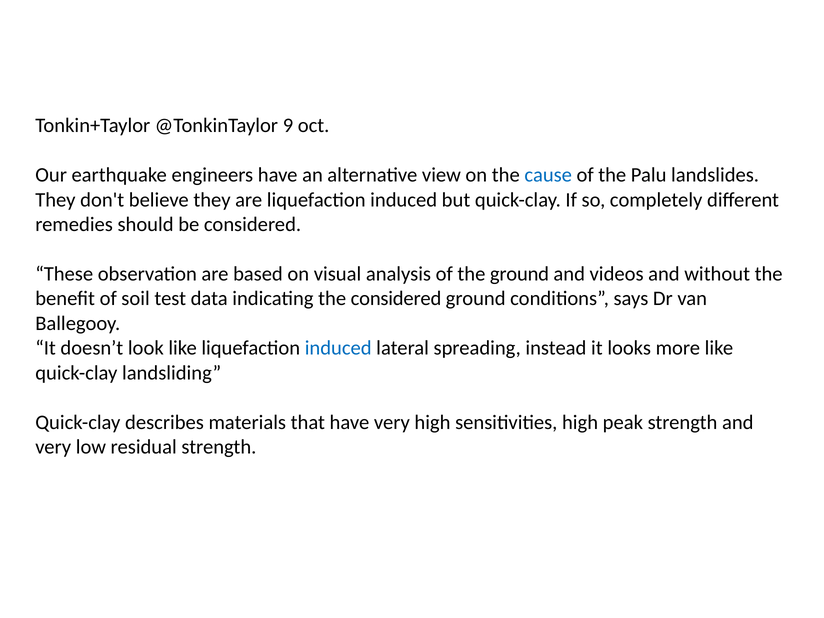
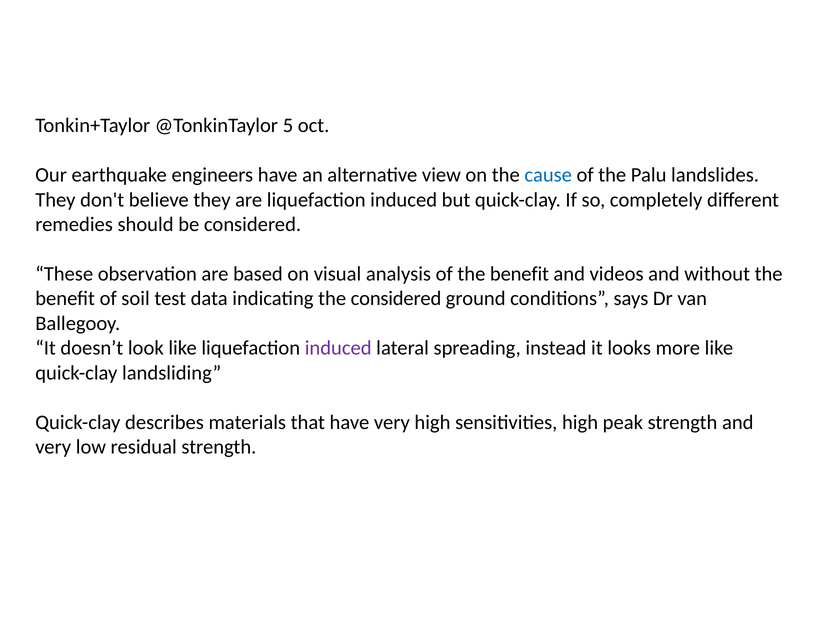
9: 9 -> 5 (288, 126)
of the ground: ground -> benefit (519, 274)
induced colour: blue -> purple (338, 348)
